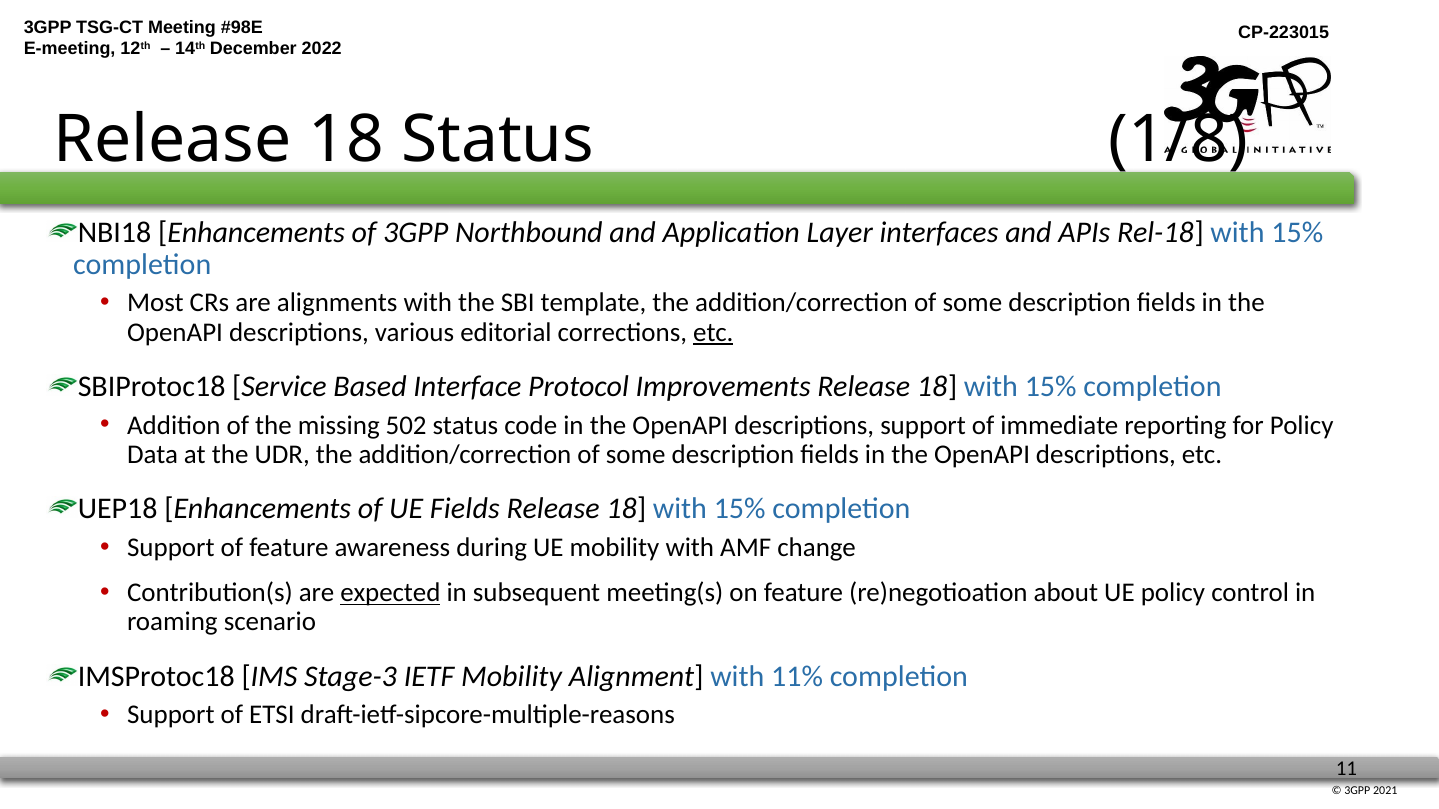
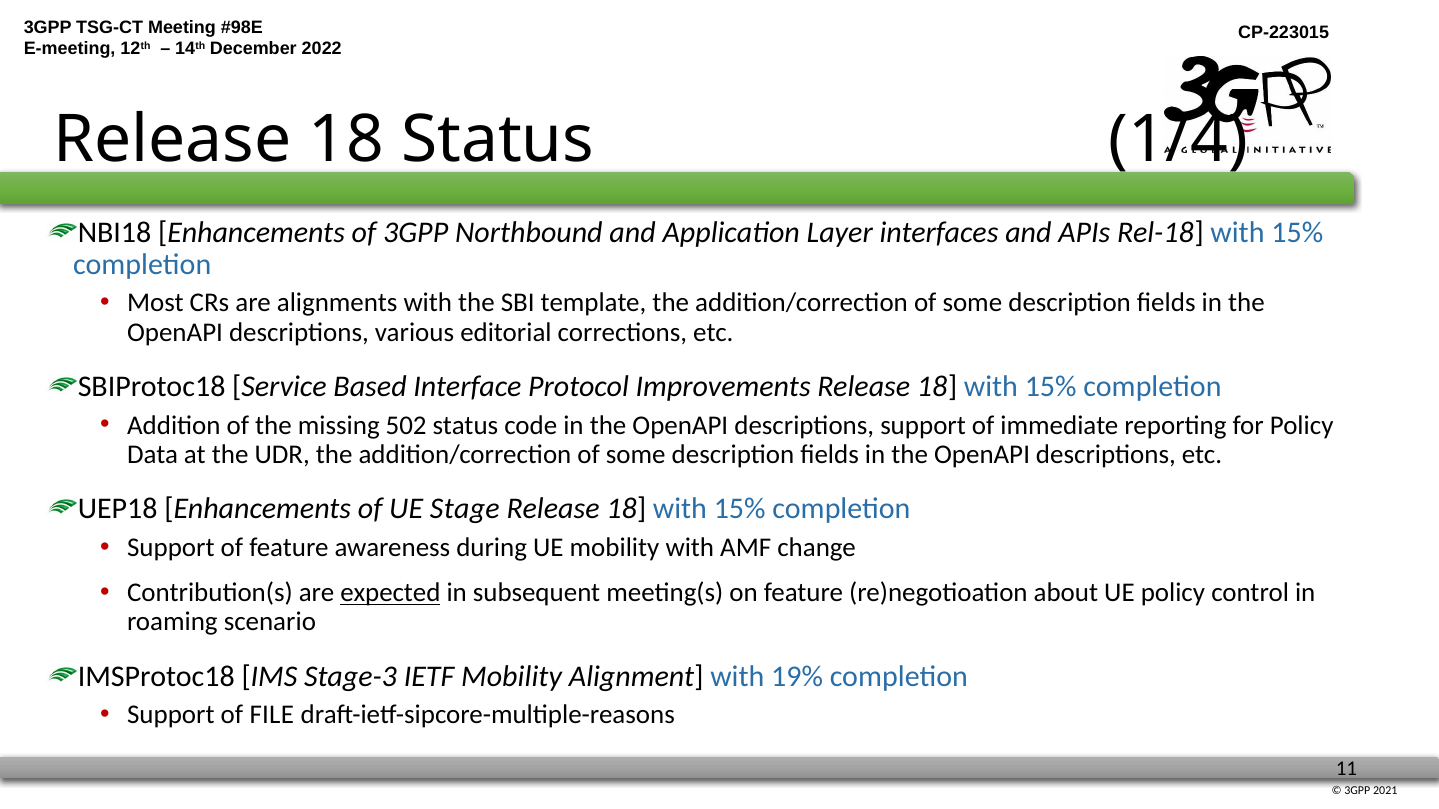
1/8: 1/8 -> 1/4 (1178, 140)
etc underline: present -> none (713, 332)
UE Fields: Fields -> Stage (465, 509)
11%: 11% -> 19% (797, 677)
ETSI: ETSI -> FILE (272, 715)
